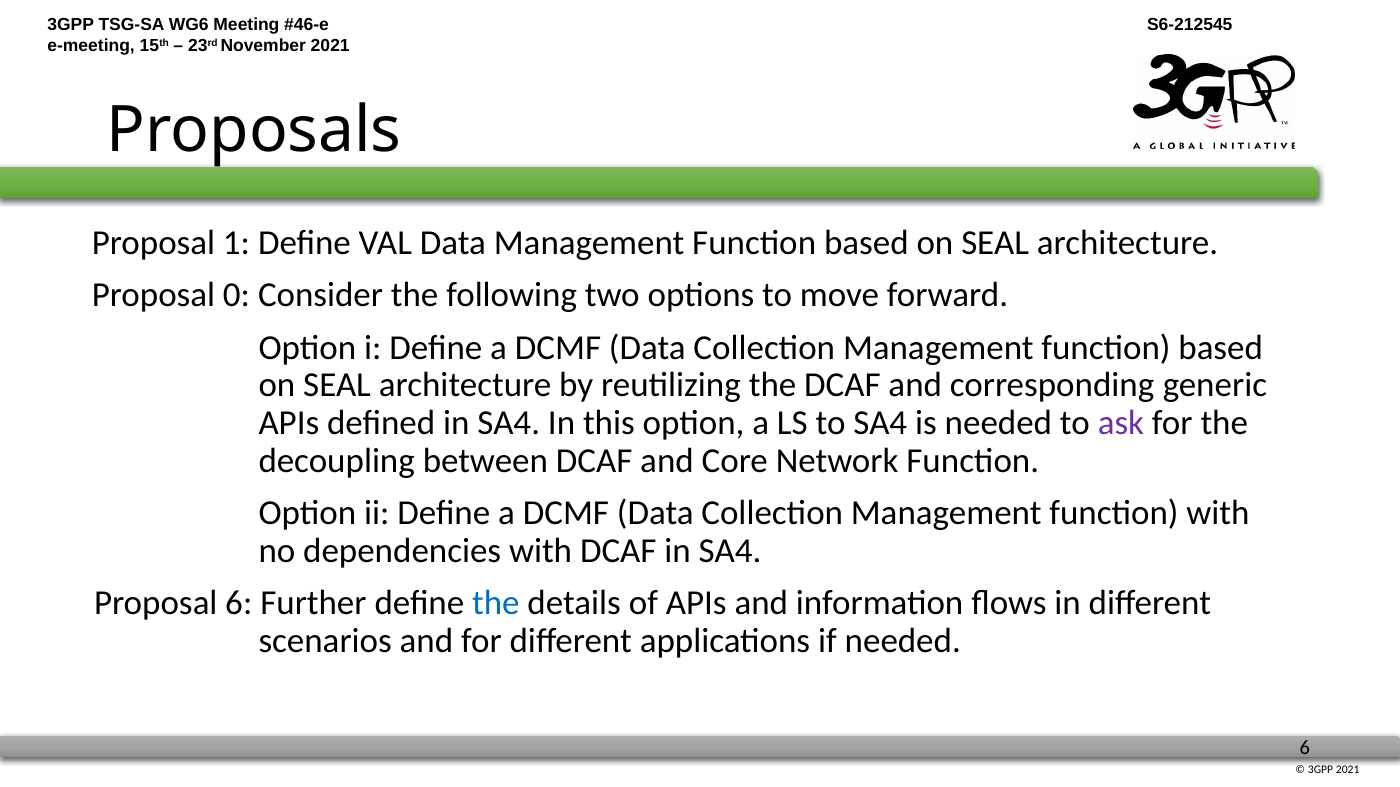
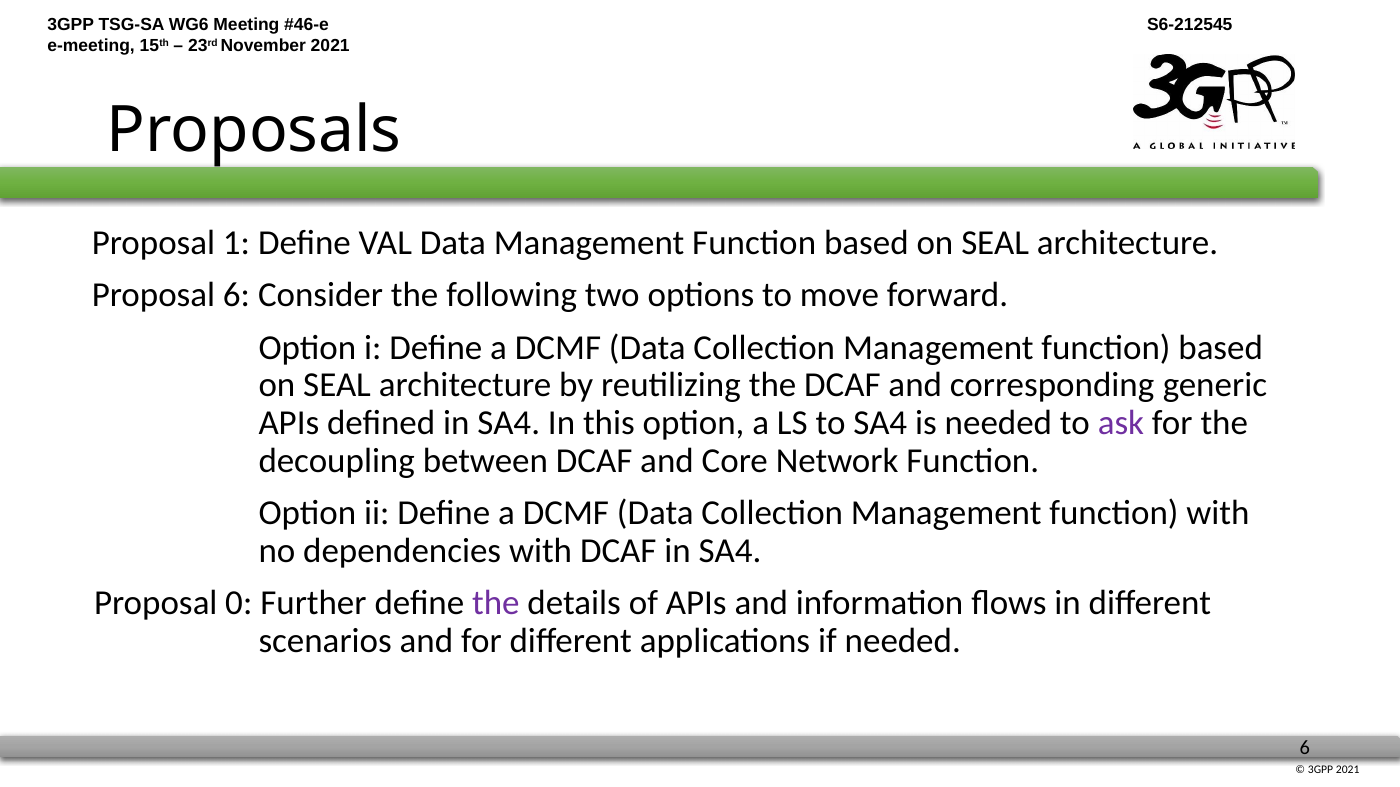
Proposal 0: 0 -> 6 (236, 295)
Proposal 6: 6 -> 0 (239, 604)
the colour: blue -> purple (496, 604)
